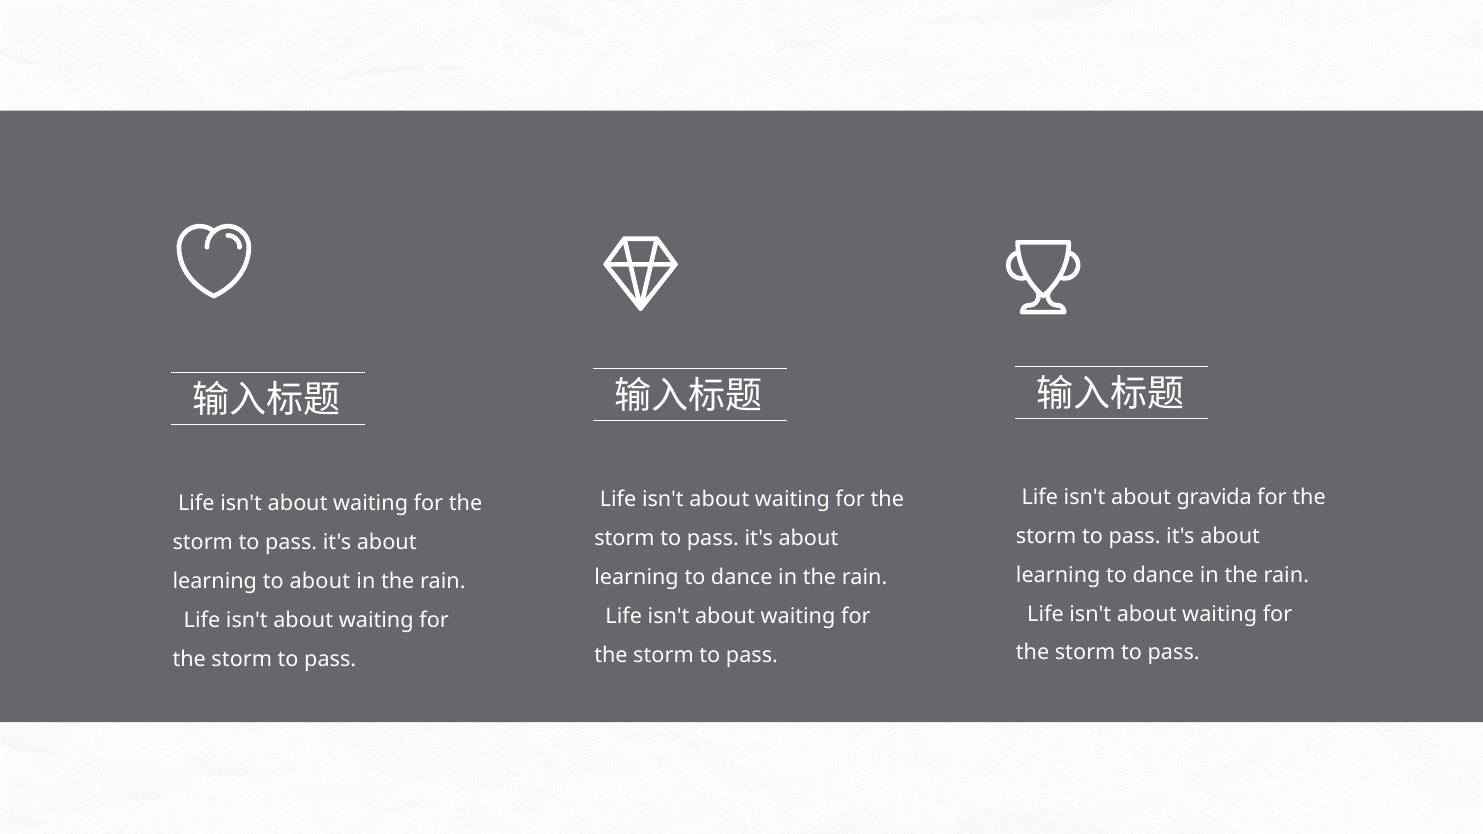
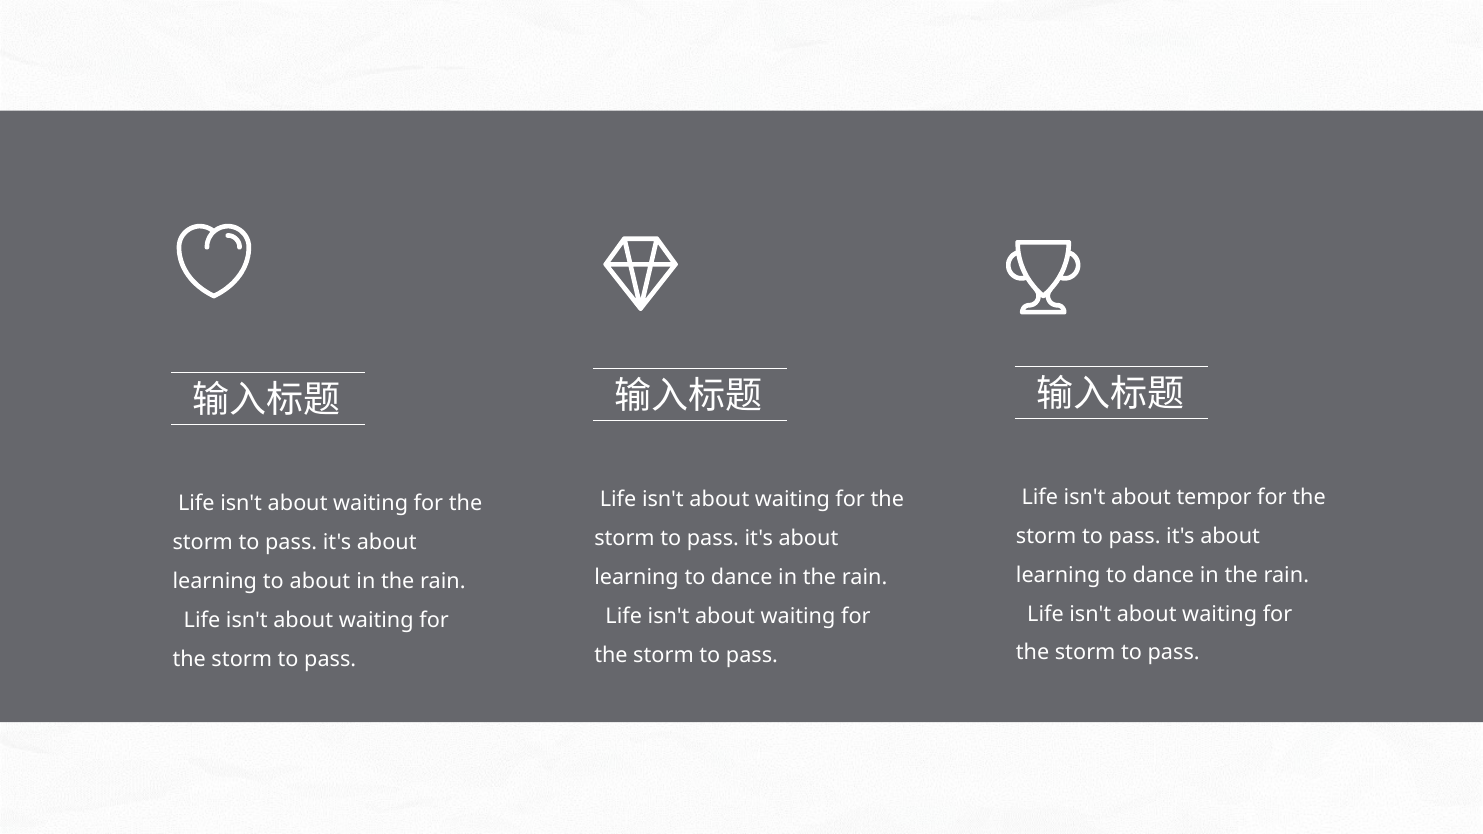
gravida: gravida -> tempor (1214, 497)
